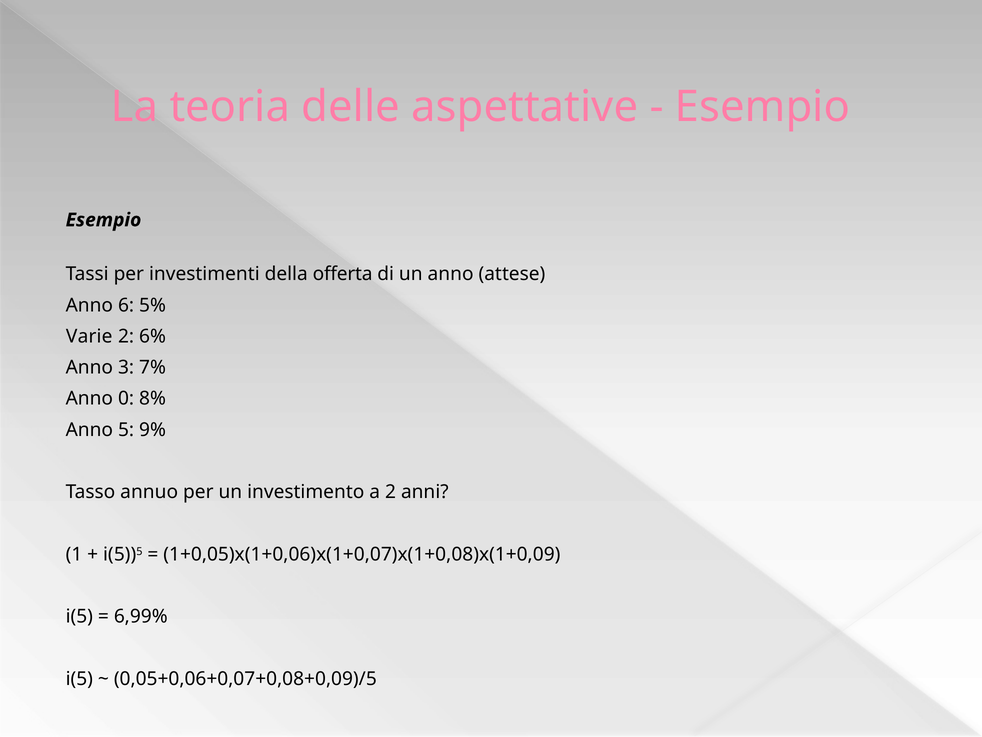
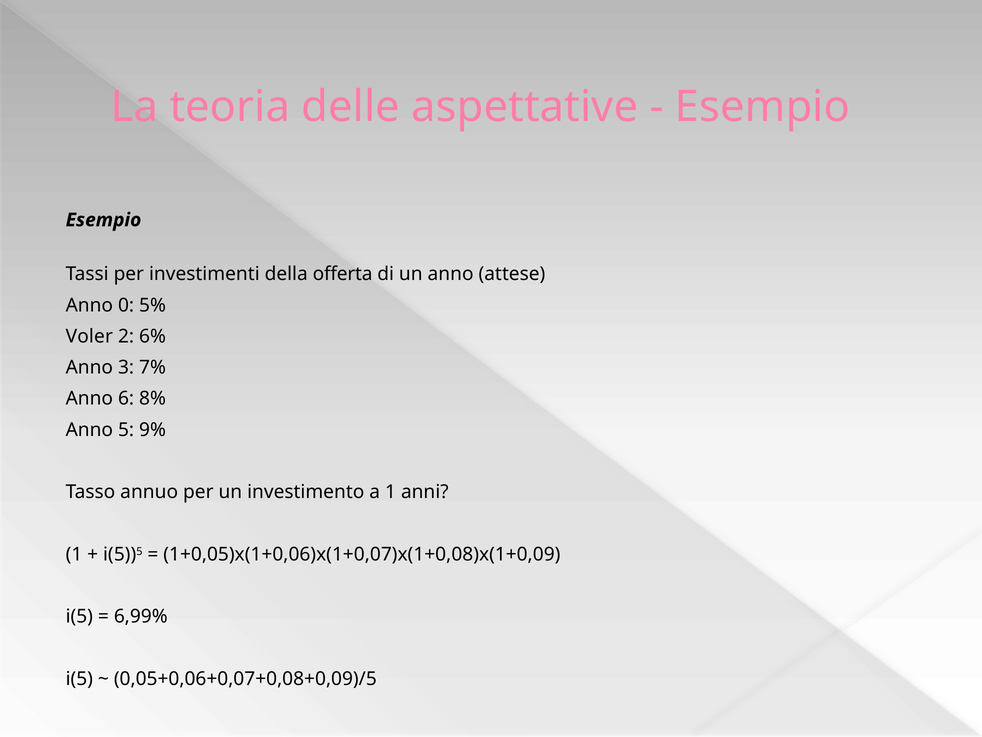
6: 6 -> 0 (126, 305)
Varie: Varie -> Voler (89, 336)
0: 0 -> 6 (126, 398)
a 2: 2 -> 1 (390, 492)
